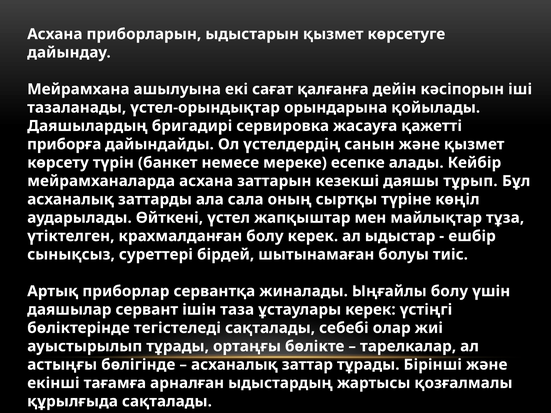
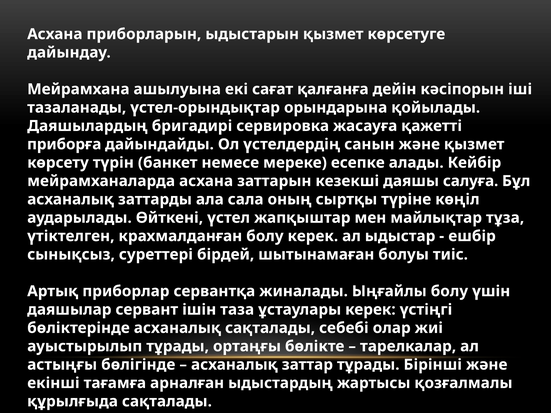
тұрып: тұрып -> салуға (471, 181)
бөліктерінде тегістеледі: тегістеледі -> асханалық (177, 328)
